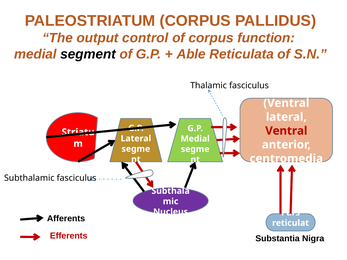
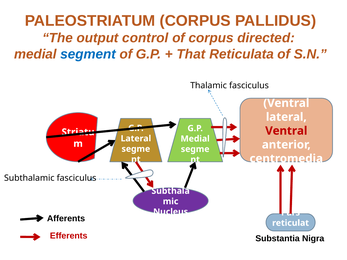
function: function -> directed (266, 38)
segment colour: black -> blue (88, 54)
Able: Able -> That (191, 54)
